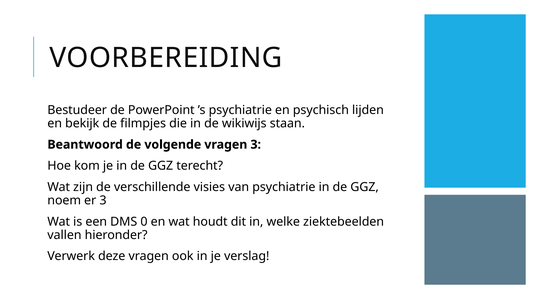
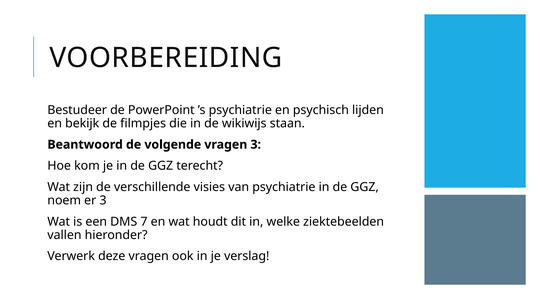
0: 0 -> 7 (144, 221)
